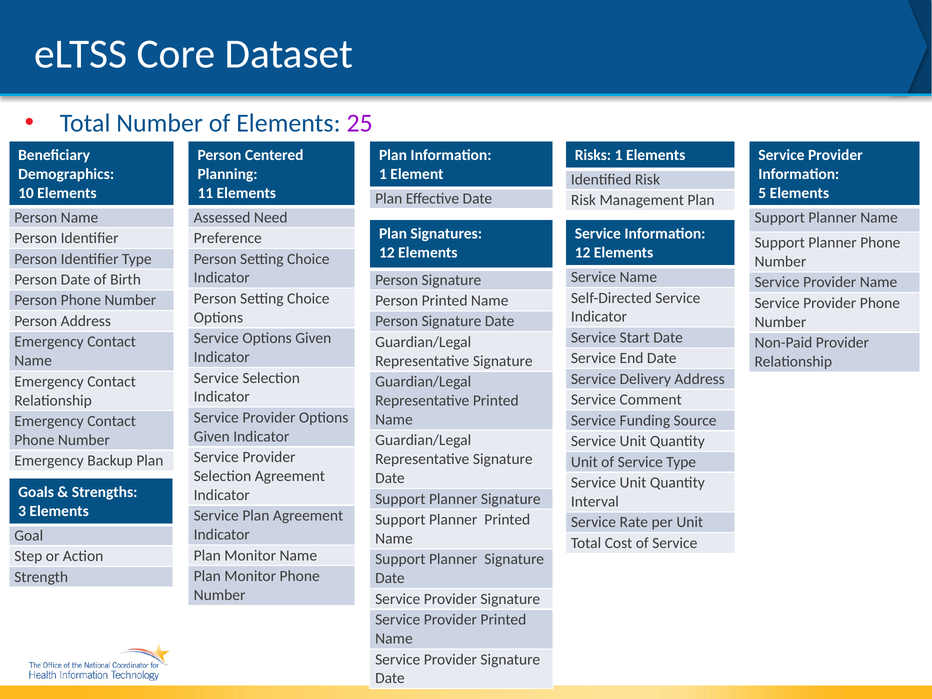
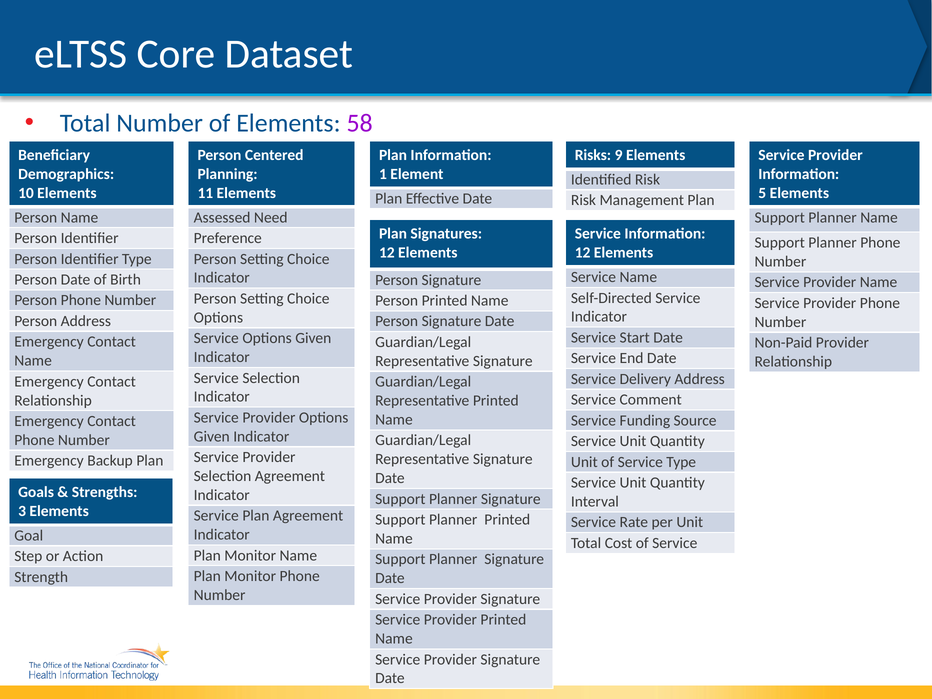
25: 25 -> 58 (360, 123)
Risks 1: 1 -> 9 (619, 155)
